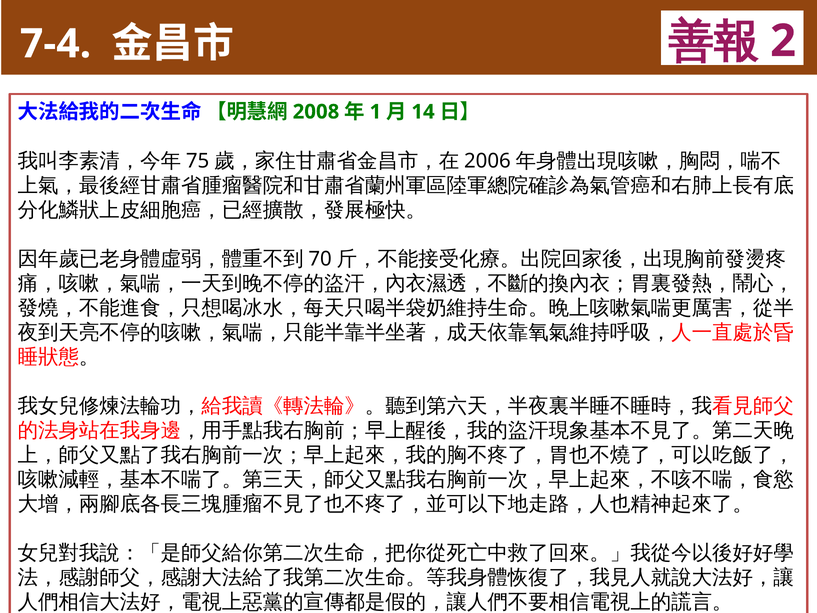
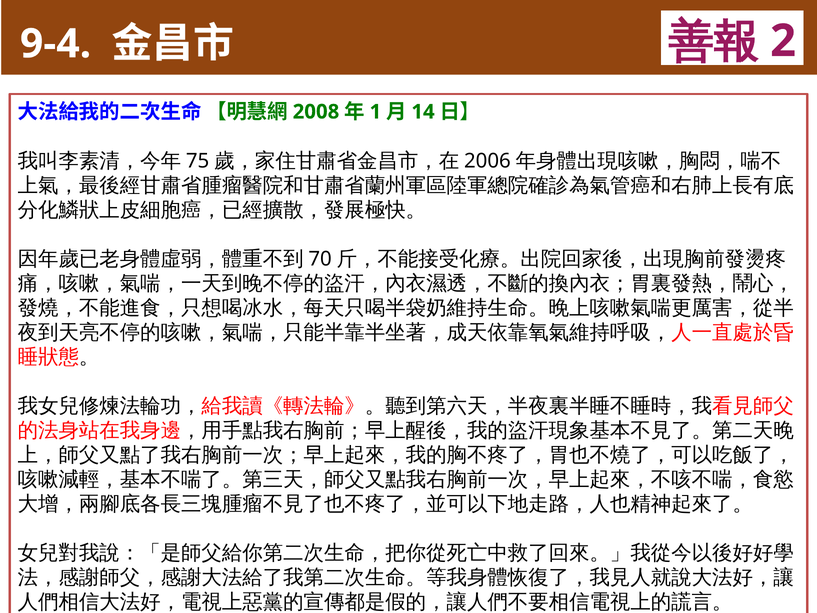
7-4: 7-4 -> 9-4 (56, 44)
